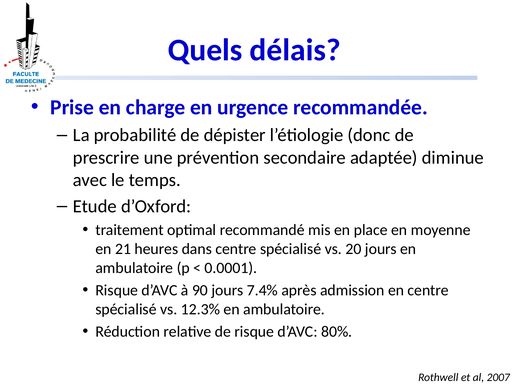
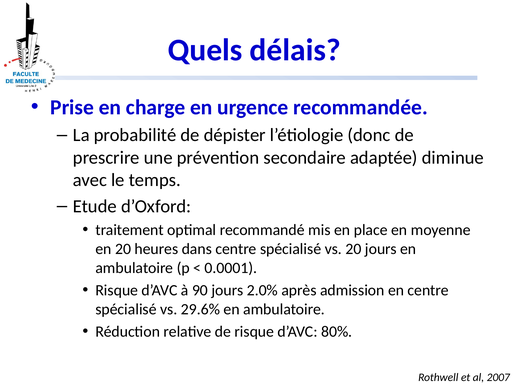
en 21: 21 -> 20 (123, 249)
7.4%: 7.4% -> 2.0% (262, 290)
12.3%: 12.3% -> 29.6% (200, 309)
